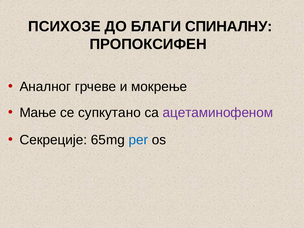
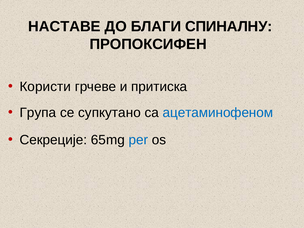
ПСИХОЗЕ: ПСИХОЗЕ -> НАСТАВЕ (64, 27)
Аналног: Аналног -> Користи (45, 87)
мокрење: мокрење -> притиска (159, 87)
Мање: Мање -> Група (38, 113)
ацетаминофеном colour: purple -> blue (218, 113)
